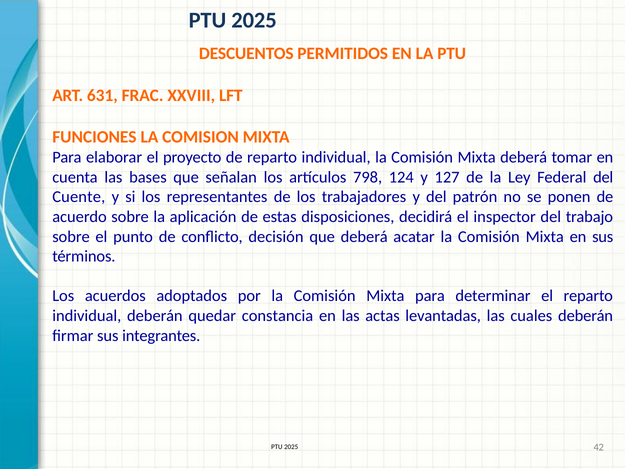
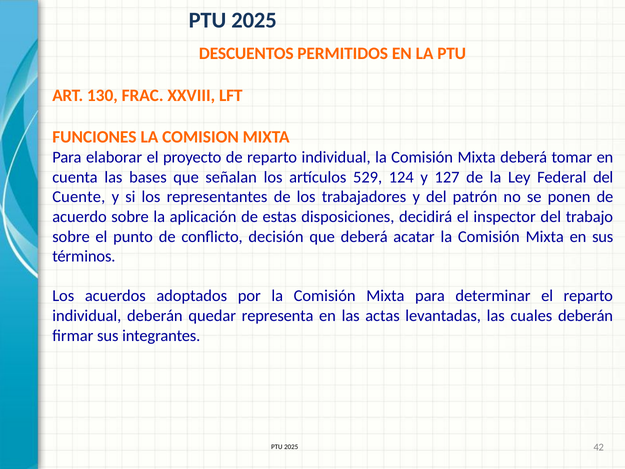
631: 631 -> 130 (102, 95)
798: 798 -> 529 (368, 177)
constancia: constancia -> representa (278, 316)
